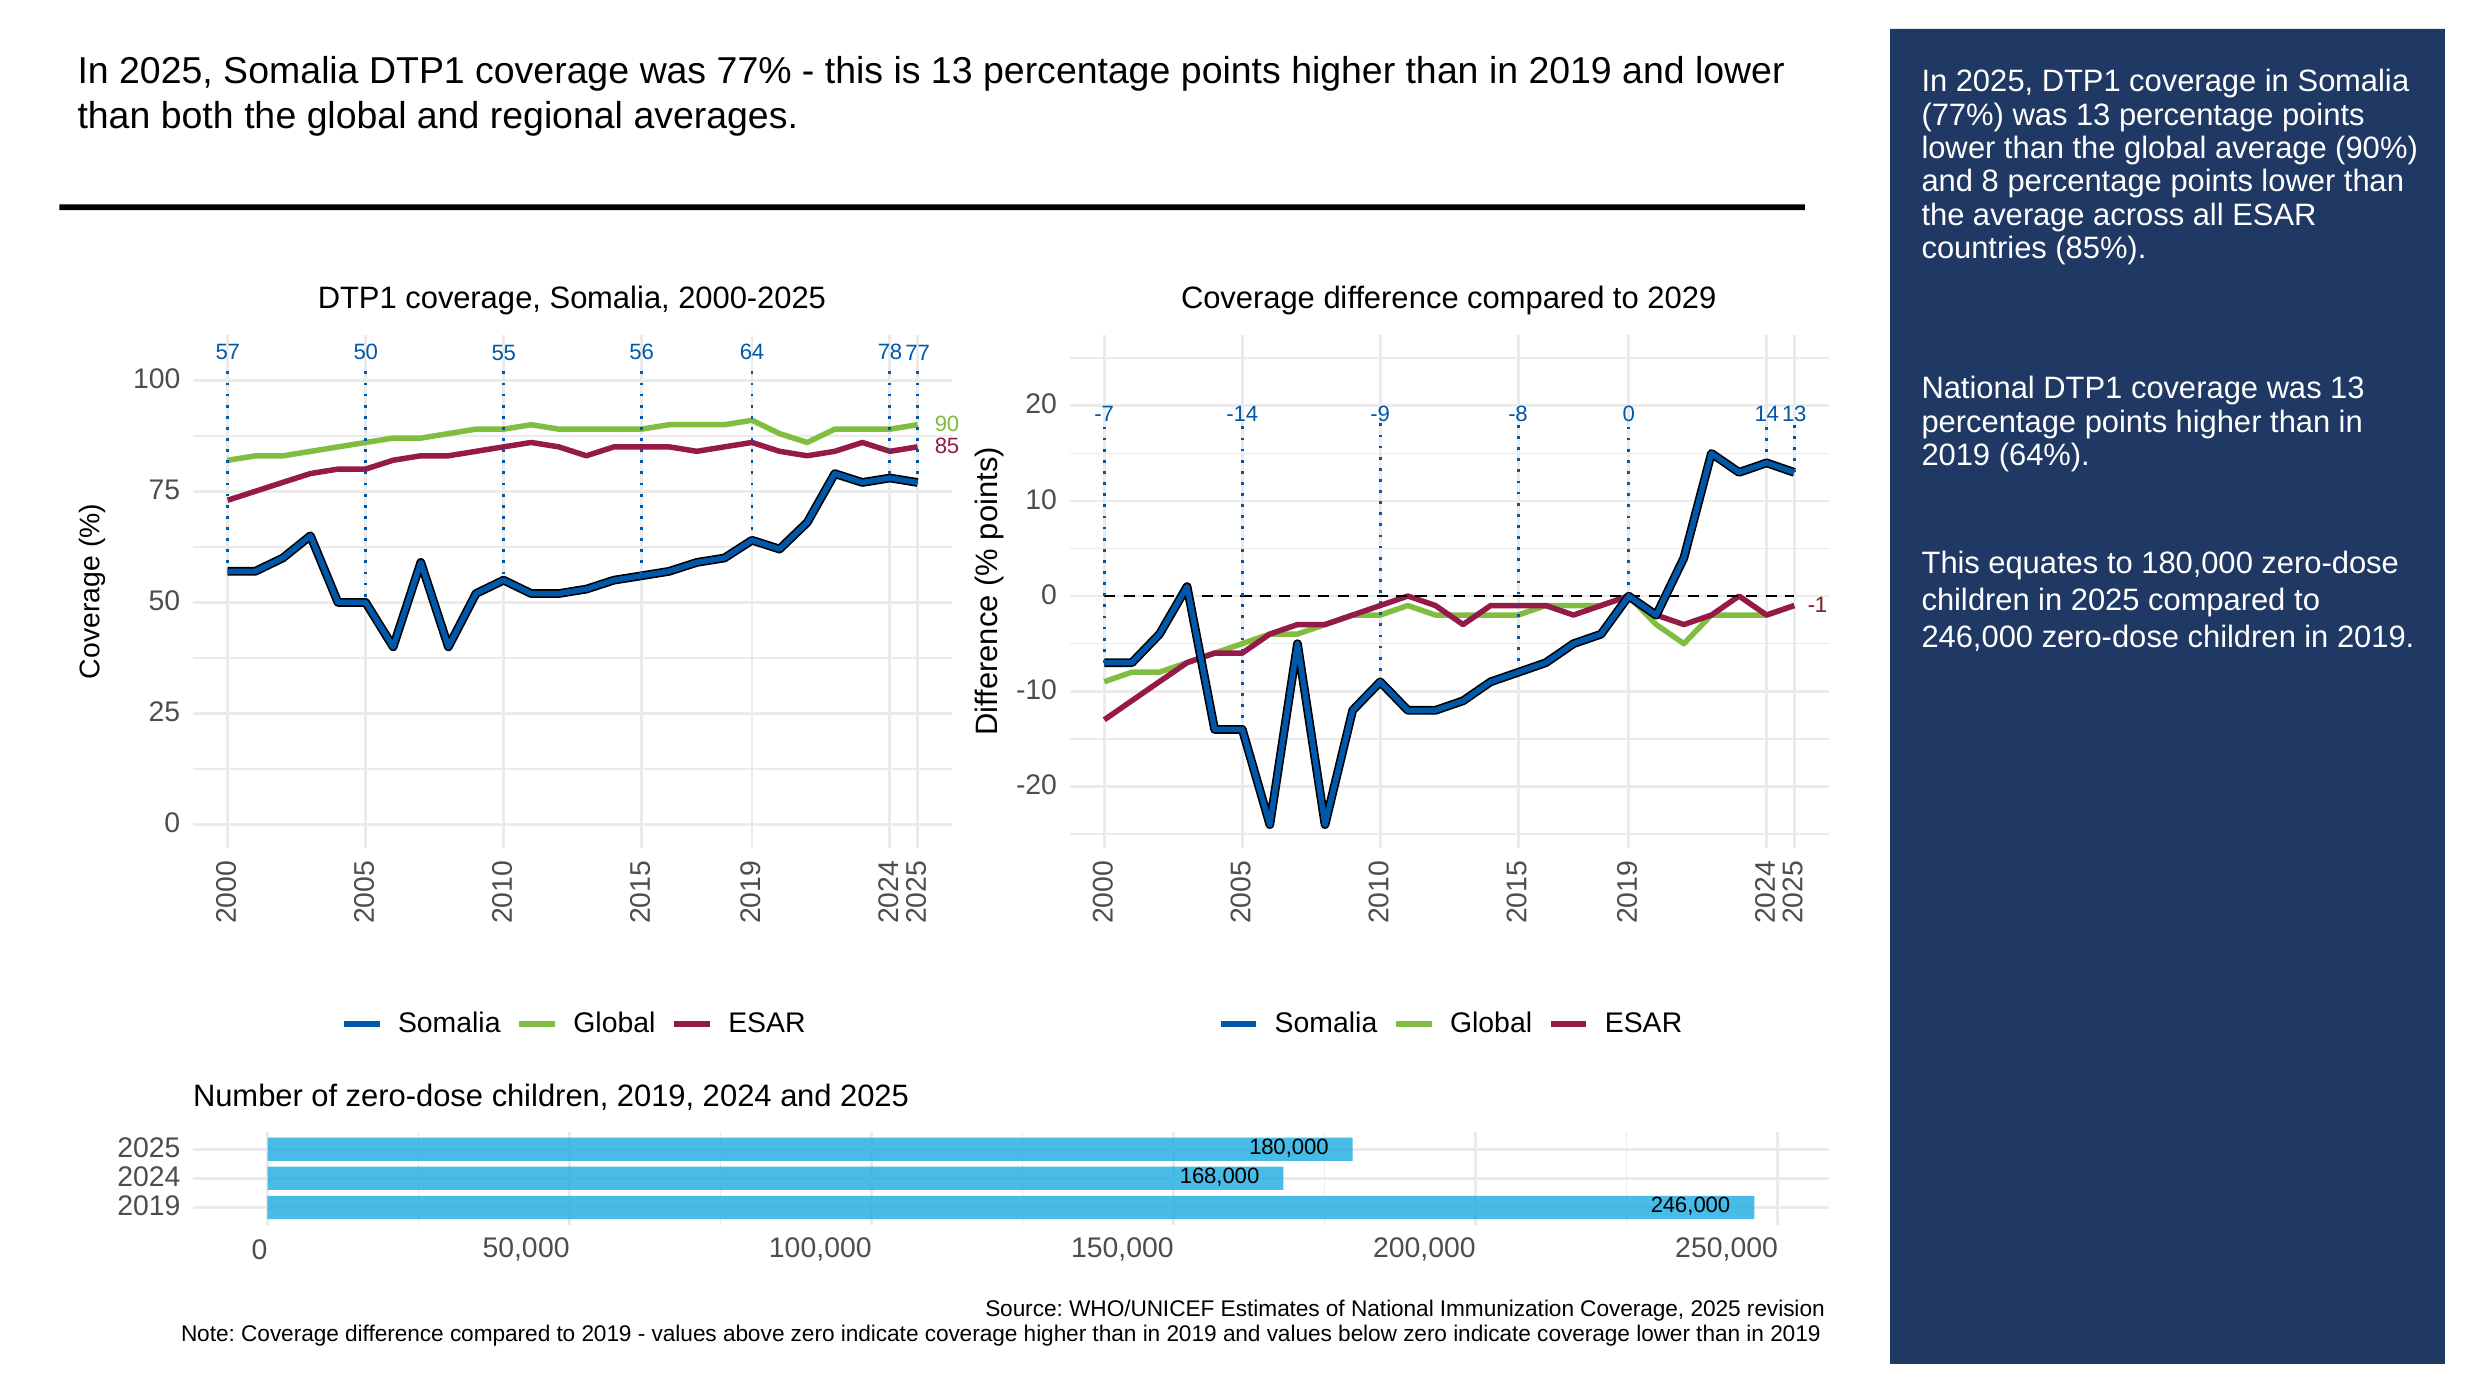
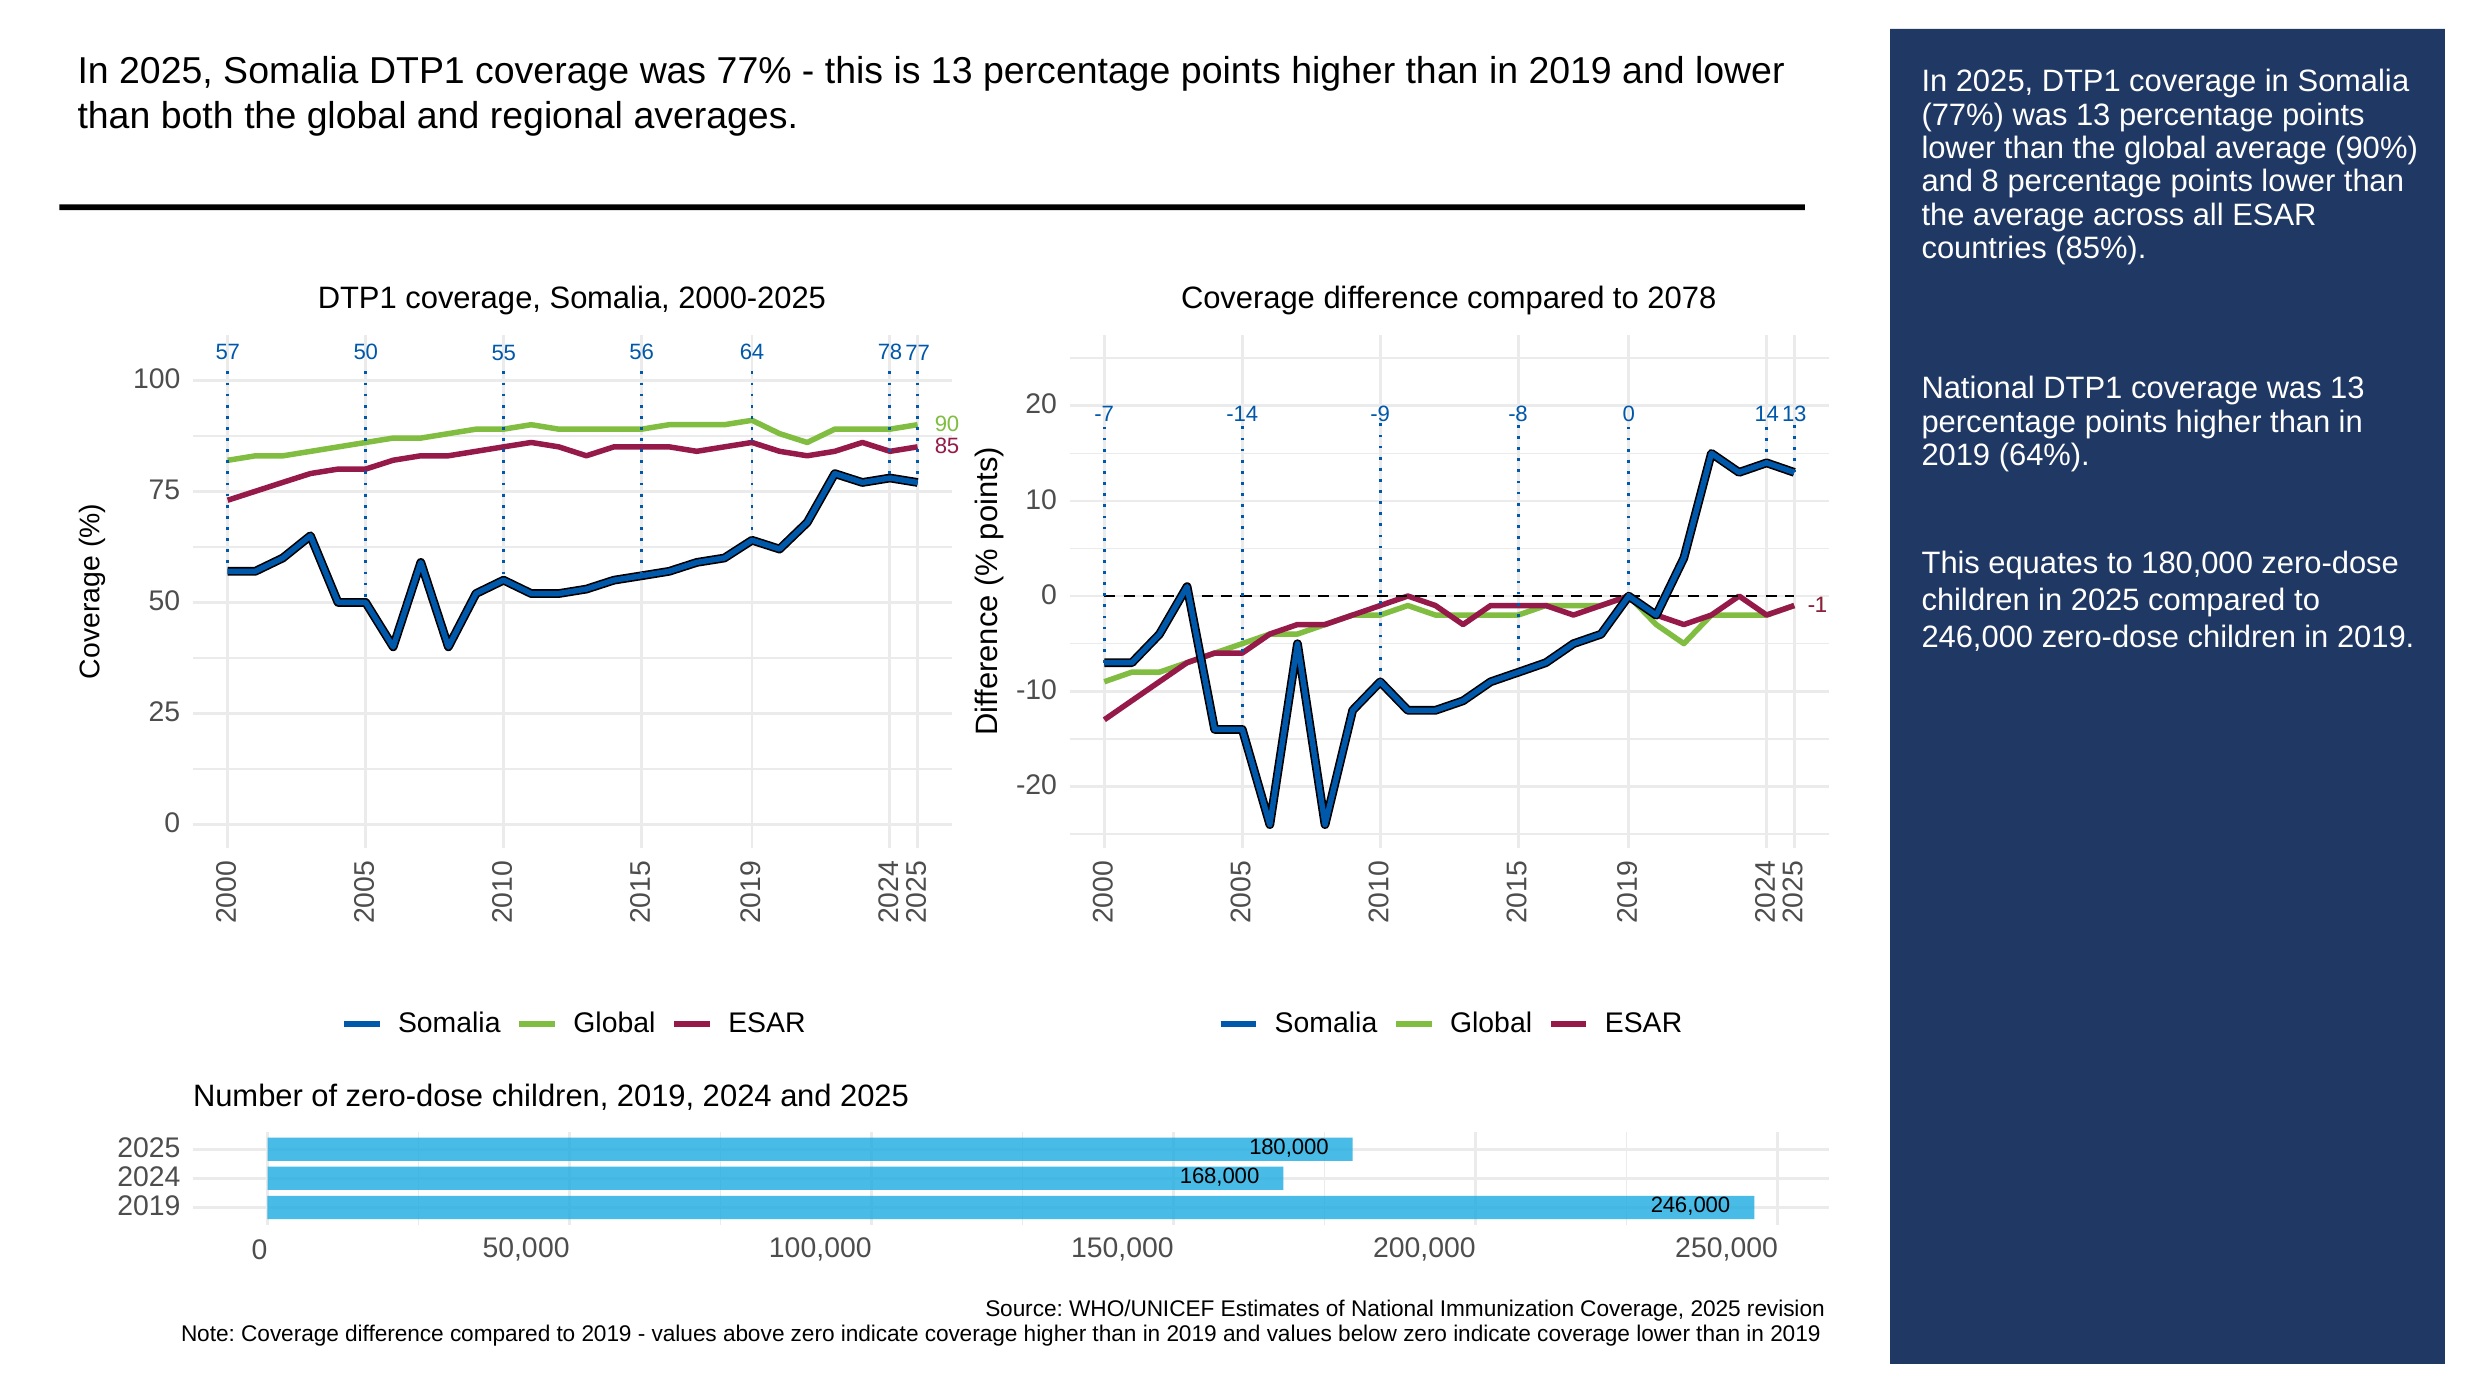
2029: 2029 -> 2078 (1682, 299)
